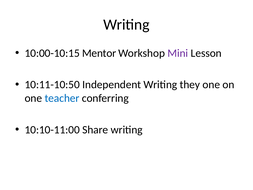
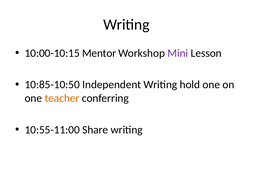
10:11-10:50: 10:11-10:50 -> 10:85-10:50 (52, 85)
they: they -> hold (190, 85)
teacher colour: blue -> orange (62, 98)
10:10-11:00: 10:10-11:00 -> 10:55-11:00 (52, 130)
